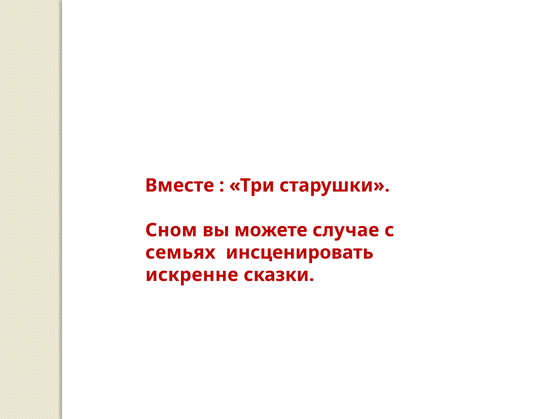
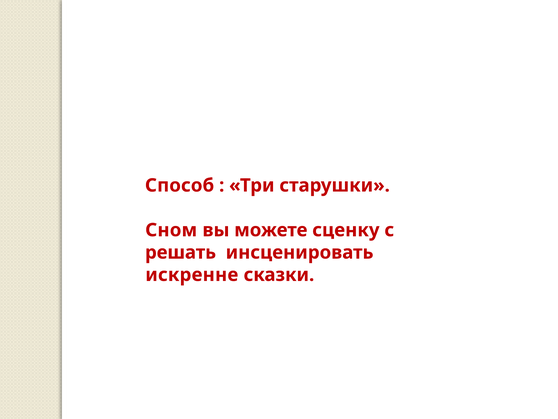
Вместе: Вместе -> Способ (180, 185)
случае: случае -> сценку (346, 230)
семьях: семьях -> решать (181, 252)
